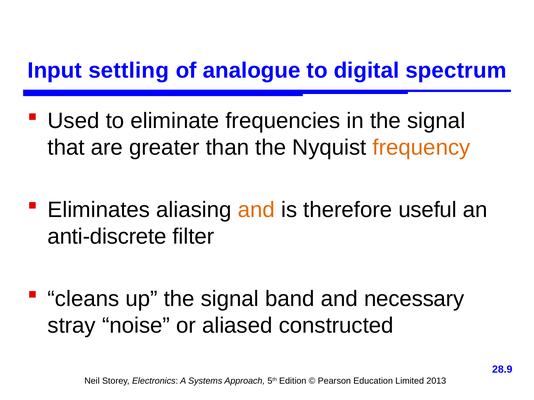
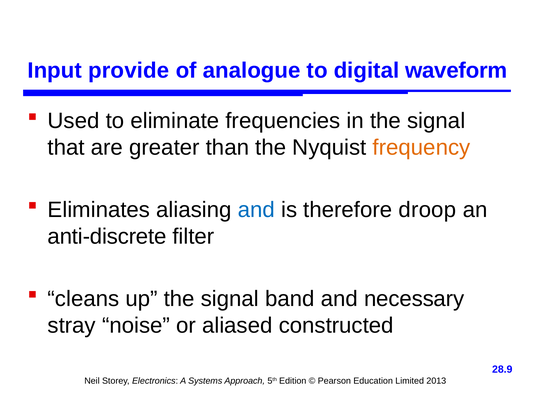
settling: settling -> provide (129, 71)
spectrum: spectrum -> waveform (456, 71)
and colour: orange -> blue (256, 210)
useful: useful -> droop (427, 210)
